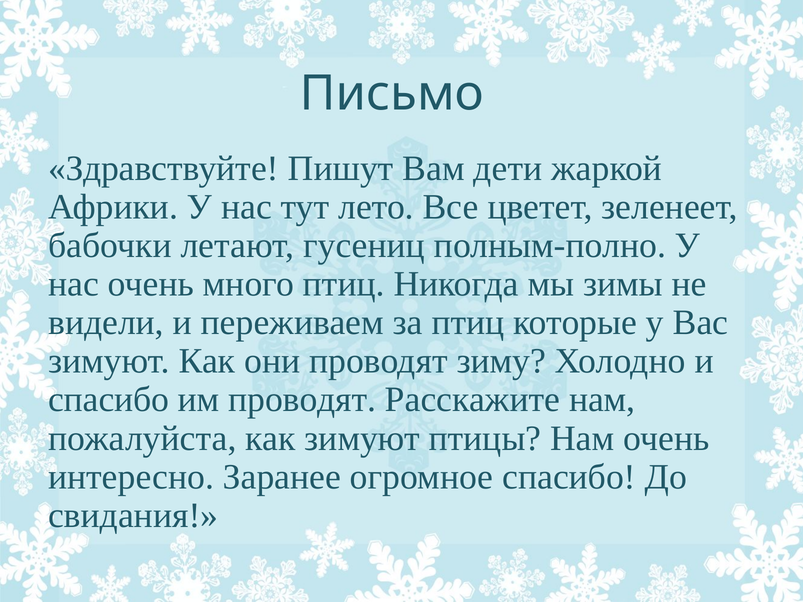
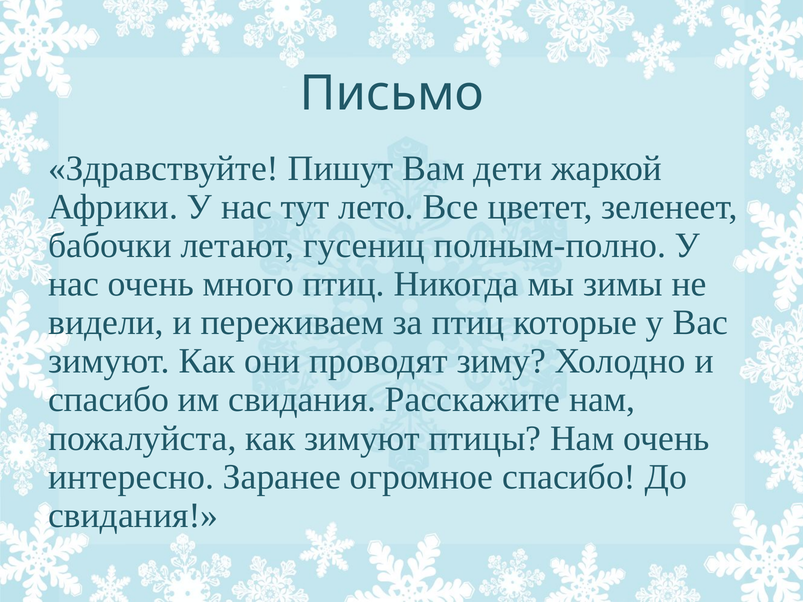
им проводят: проводят -> свидания (302, 400)
